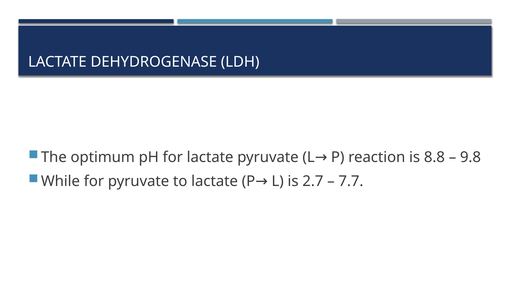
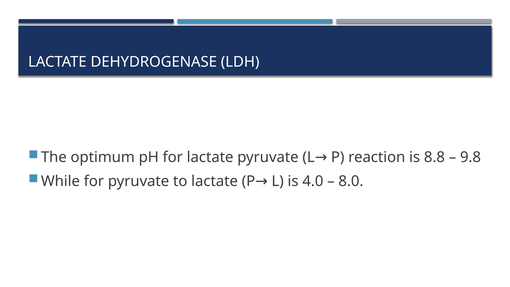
2.7: 2.7 -> 4.0 (313, 181)
7.7: 7.7 -> 8.0 (351, 181)
